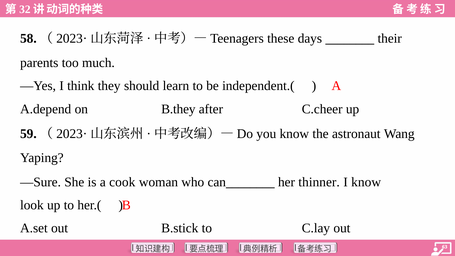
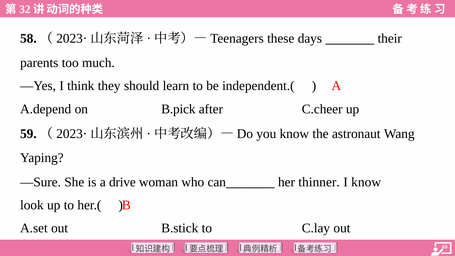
B.they: B.they -> B.pick (178, 109)
cook: cook -> drive (122, 182)
